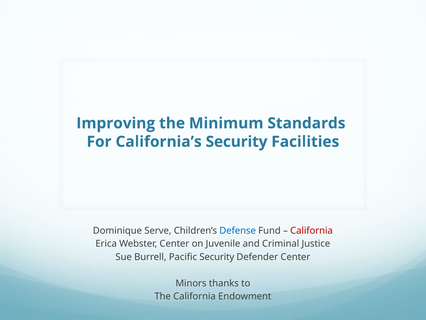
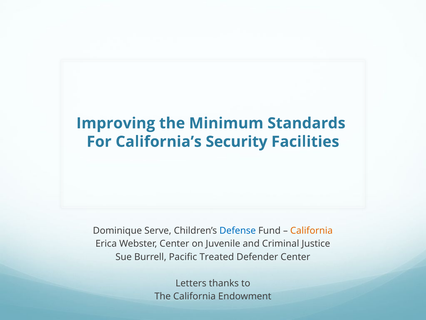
California colour: red -> orange (312, 230)
Pacific Security: Security -> Treated (217, 257)
Minors: Minors -> Letters (191, 283)
